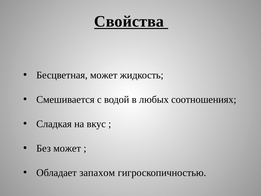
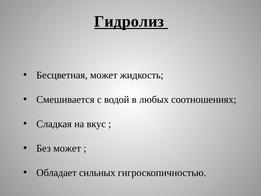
Свойства: Свойства -> Гидролиз (129, 21)
запахом: запахом -> сильных (97, 172)
